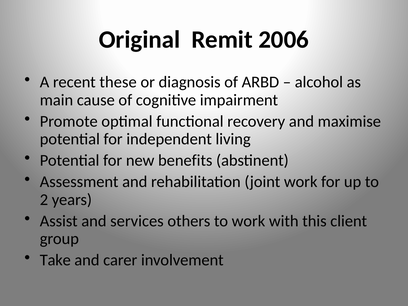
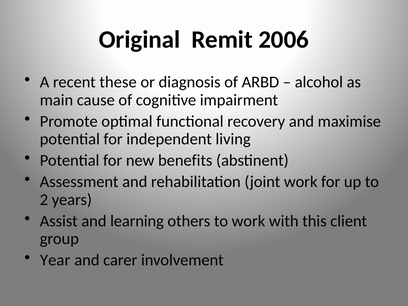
services: services -> learning (137, 221)
Take: Take -> Year (55, 260)
